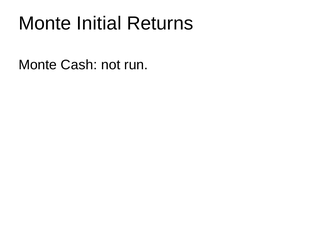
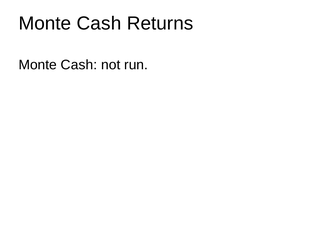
Initial: Initial -> Cash (99, 24)
